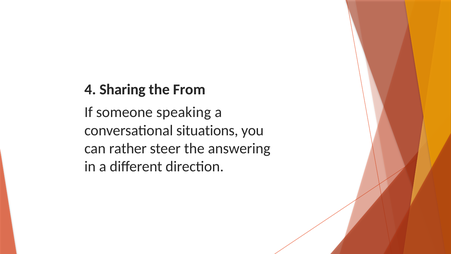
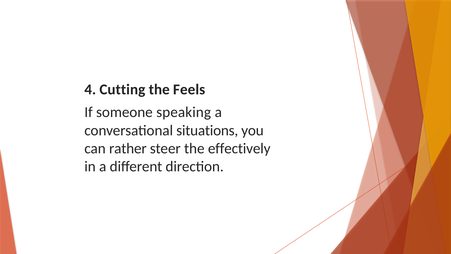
Sharing: Sharing -> Cutting (122, 89)
From: From -> Feels (189, 89)
answering: answering -> effectively (239, 148)
